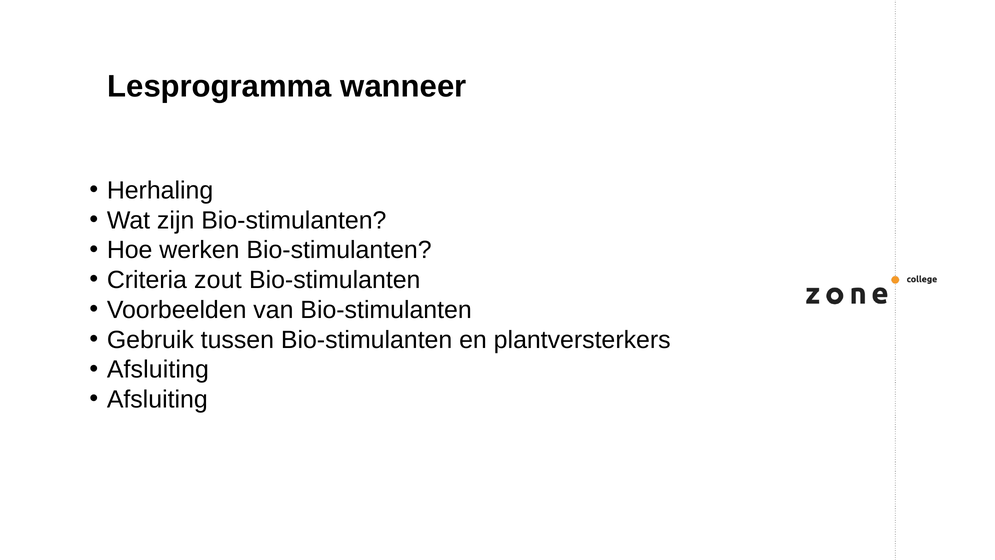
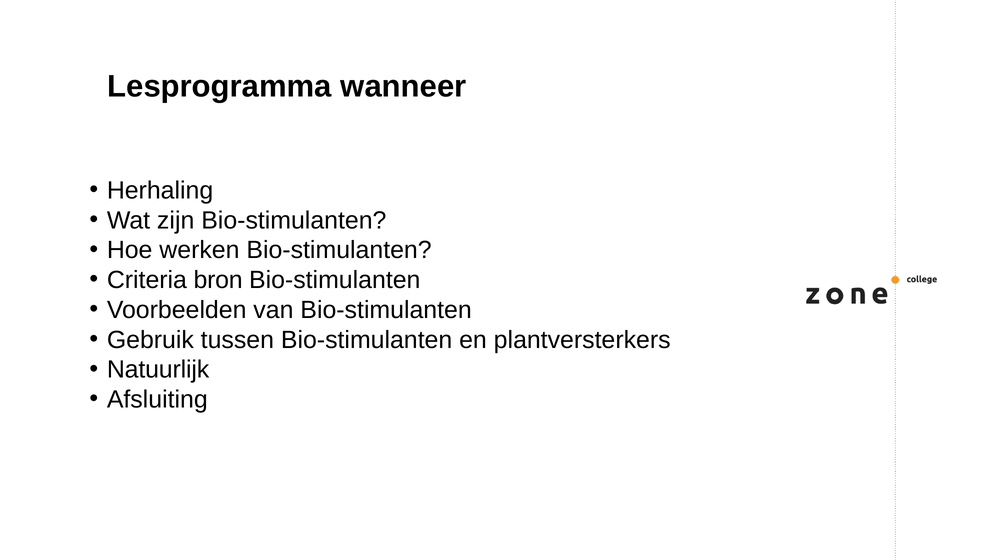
zout: zout -> bron (218, 280)
Afsluiting: Afsluiting -> Natuurlijk (158, 369)
